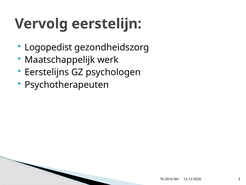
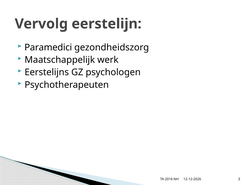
Logopedist: Logopedist -> Paramedici (48, 47)
